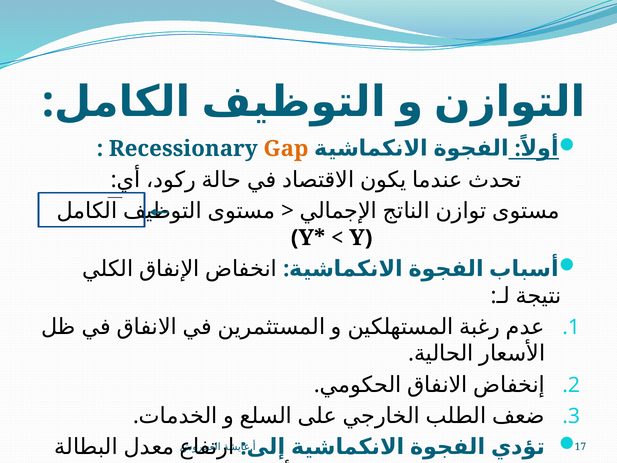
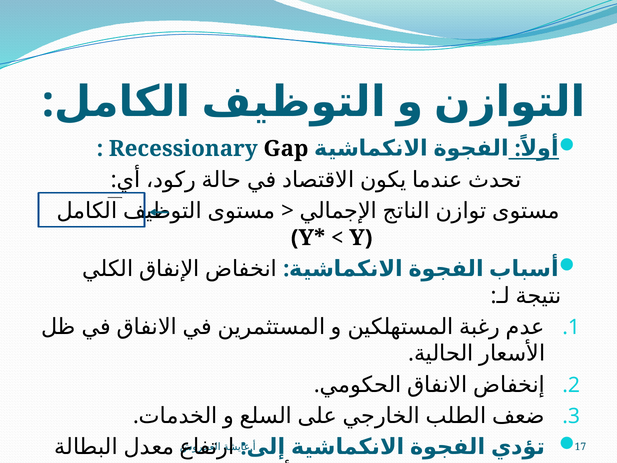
Gap colour: orange -> black (286, 149)
